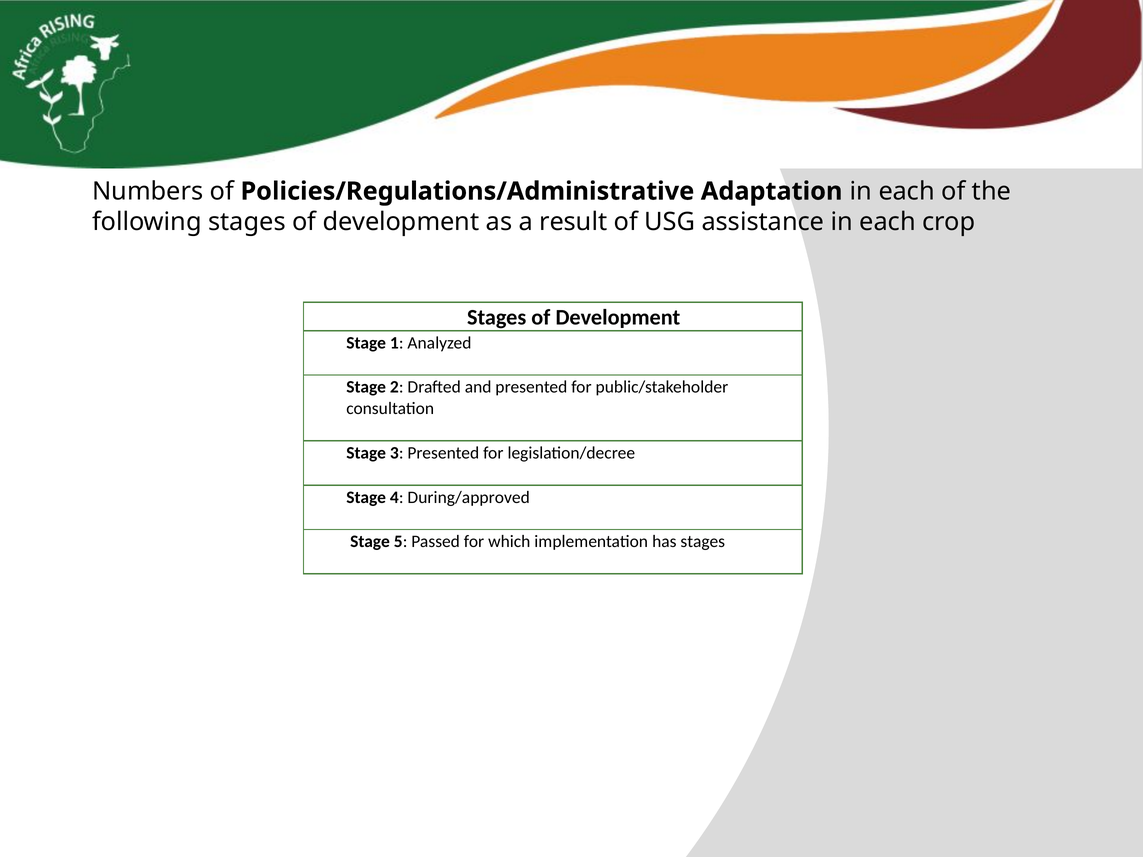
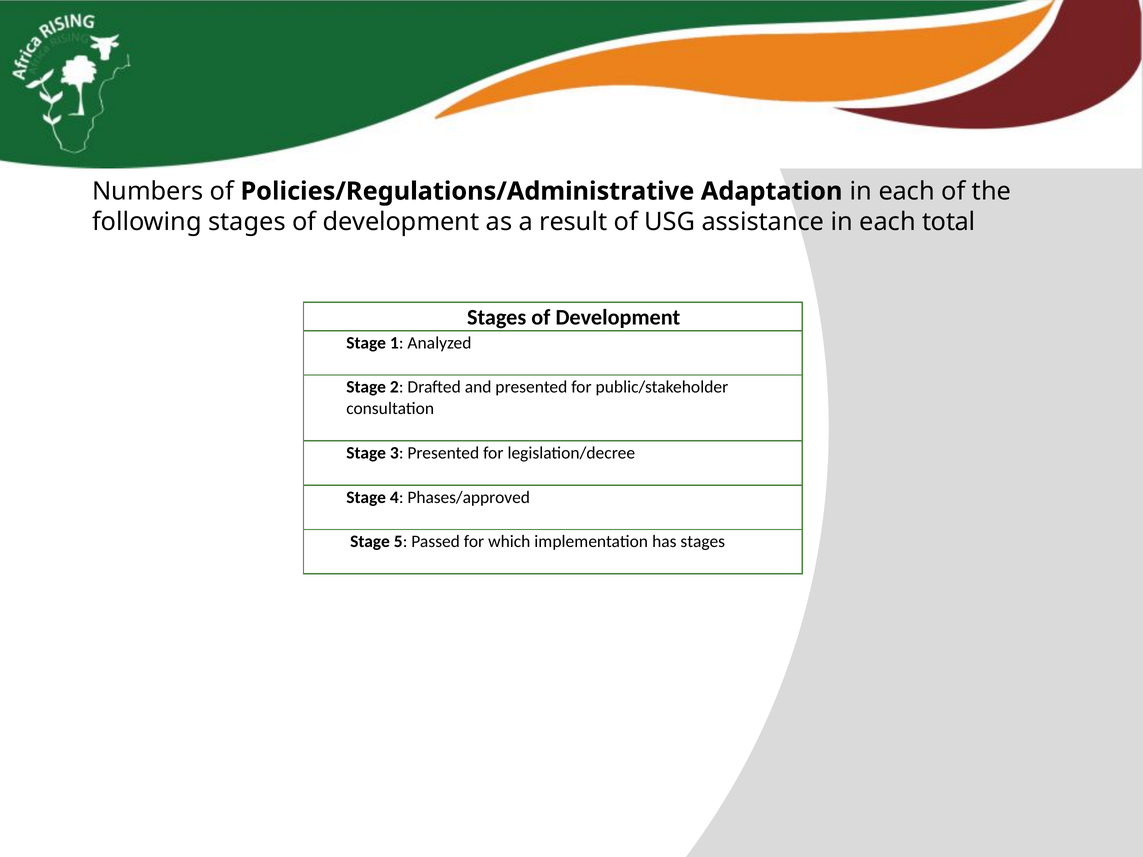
crop: crop -> total (949, 222)
During/approved: During/approved -> Phases/approved (469, 497)
